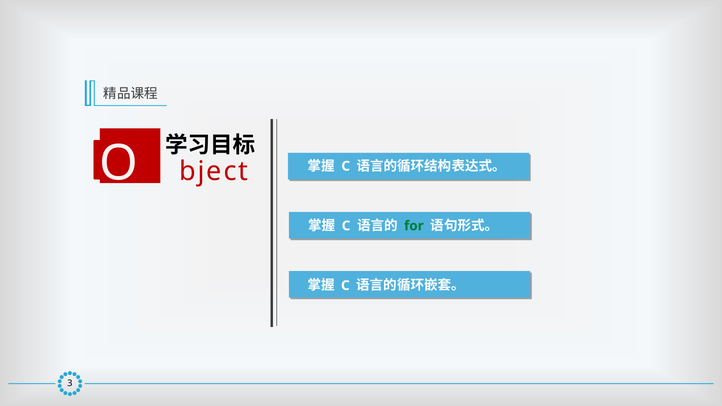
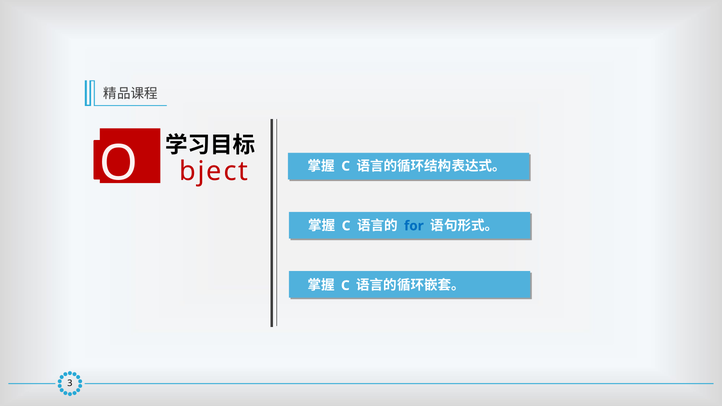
for colour: green -> blue (414, 226)
